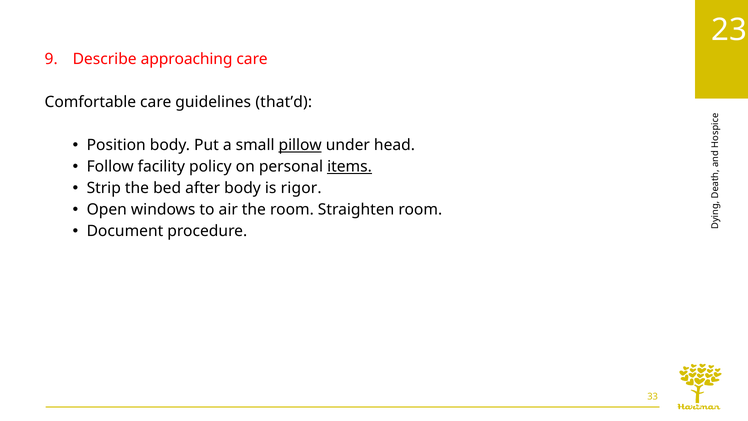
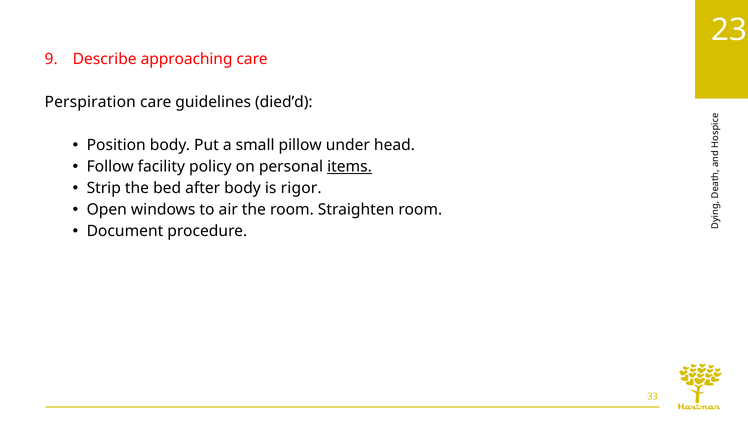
Comfortable: Comfortable -> Perspiration (90, 102)
that’d: that’d -> died’d (284, 102)
pillow underline: present -> none (300, 145)
